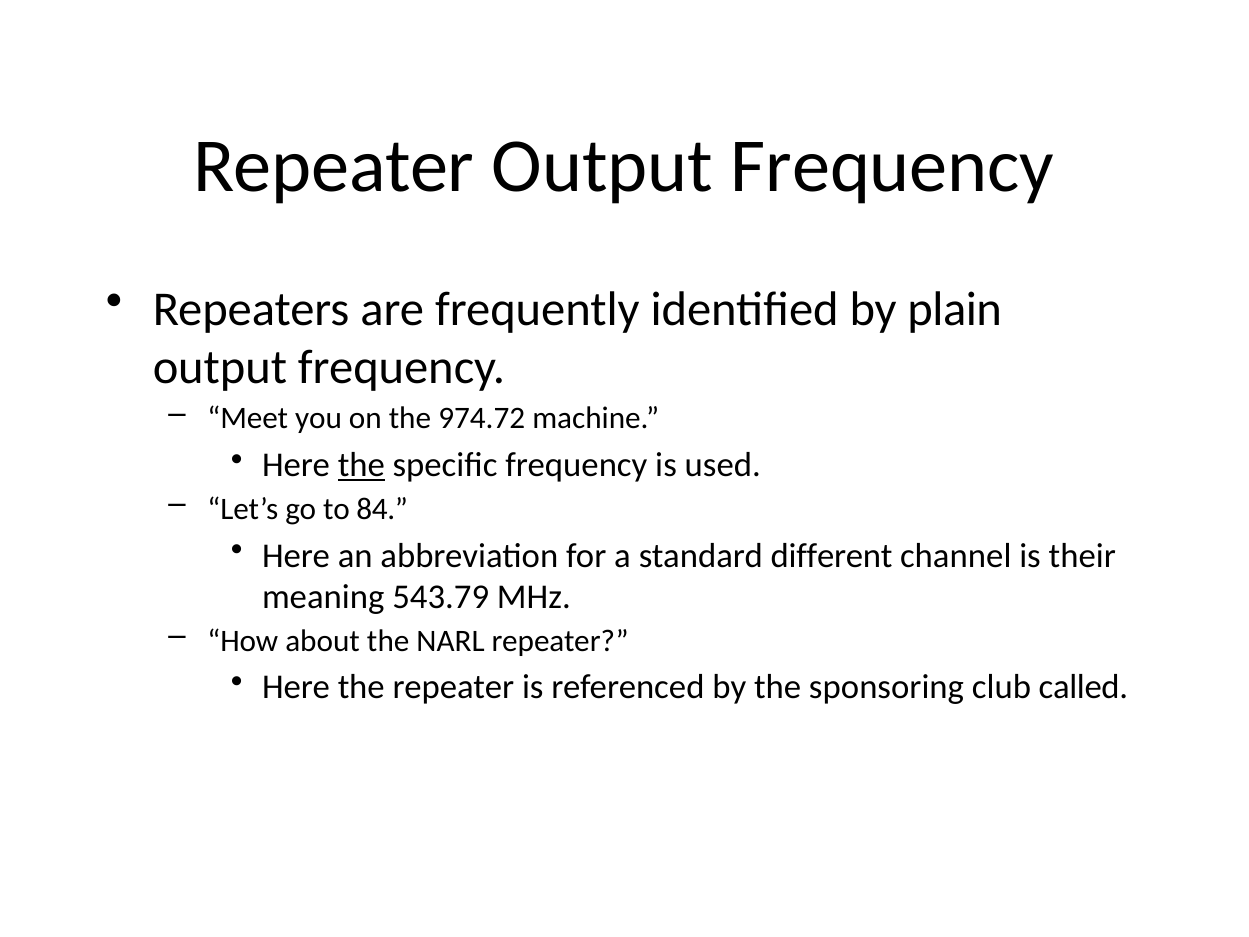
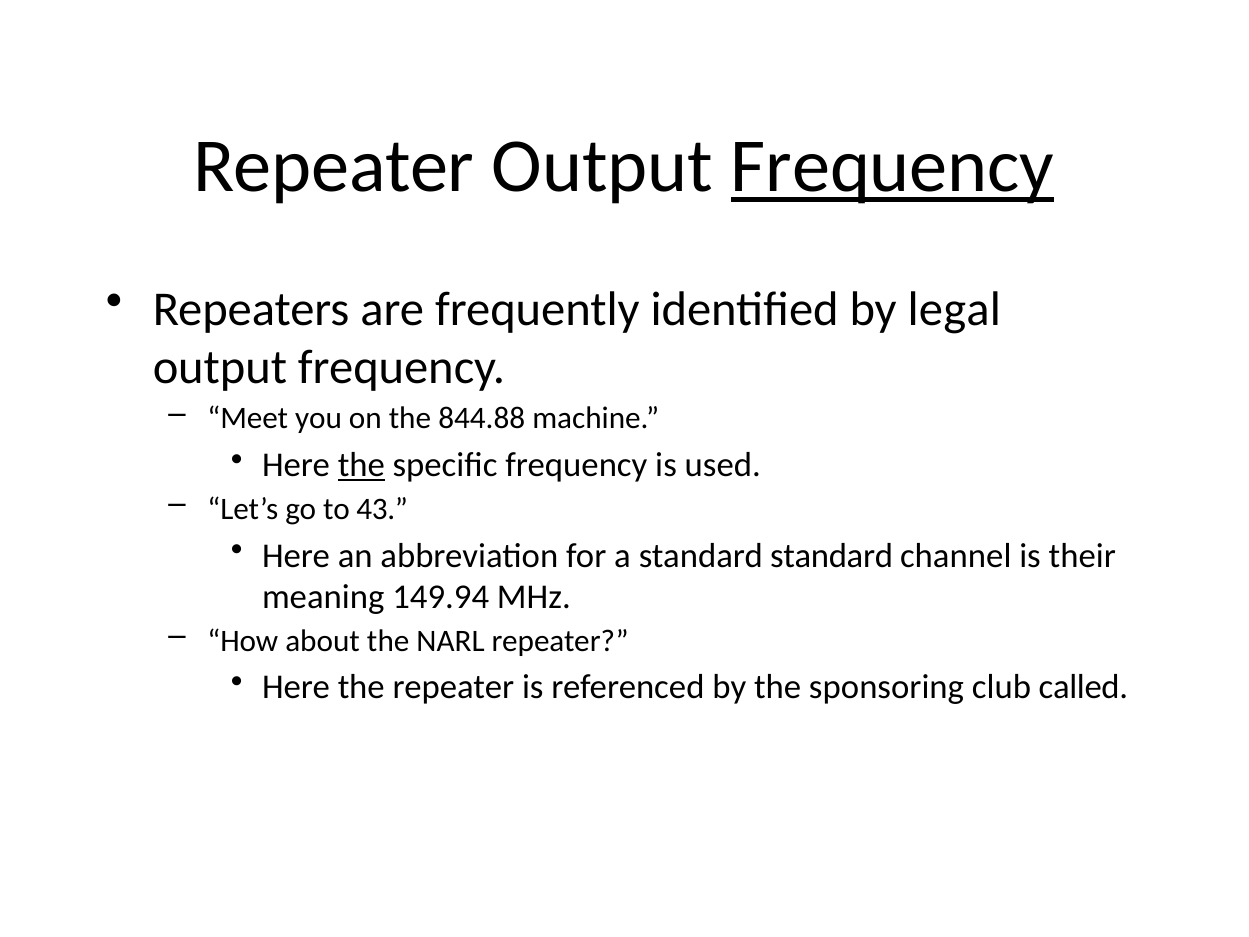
Frequency underline: none -> present (893, 167)
plain: plain -> legal (954, 309)
974.72: 974.72 -> 844.88 (482, 418)
84: 84 -> 43 (382, 509)
standard different: different -> standard (832, 555)
543.79: 543.79 -> 149.94 (441, 597)
